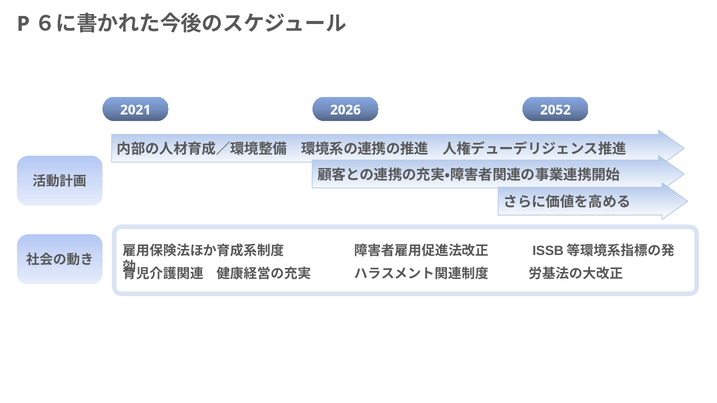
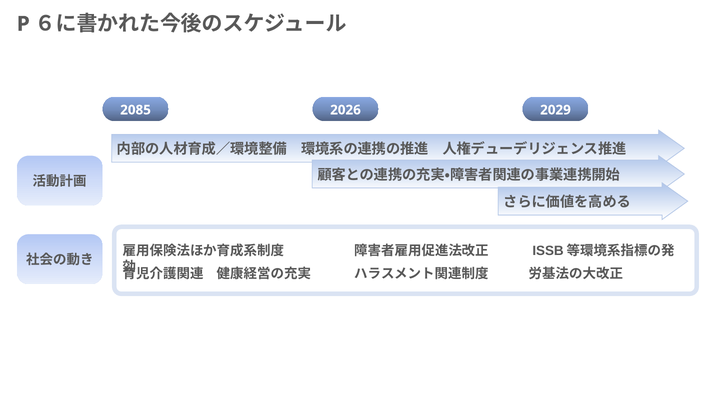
2021: 2021 -> 2085 (136, 110)
2052: 2052 -> 2029 (555, 110)
